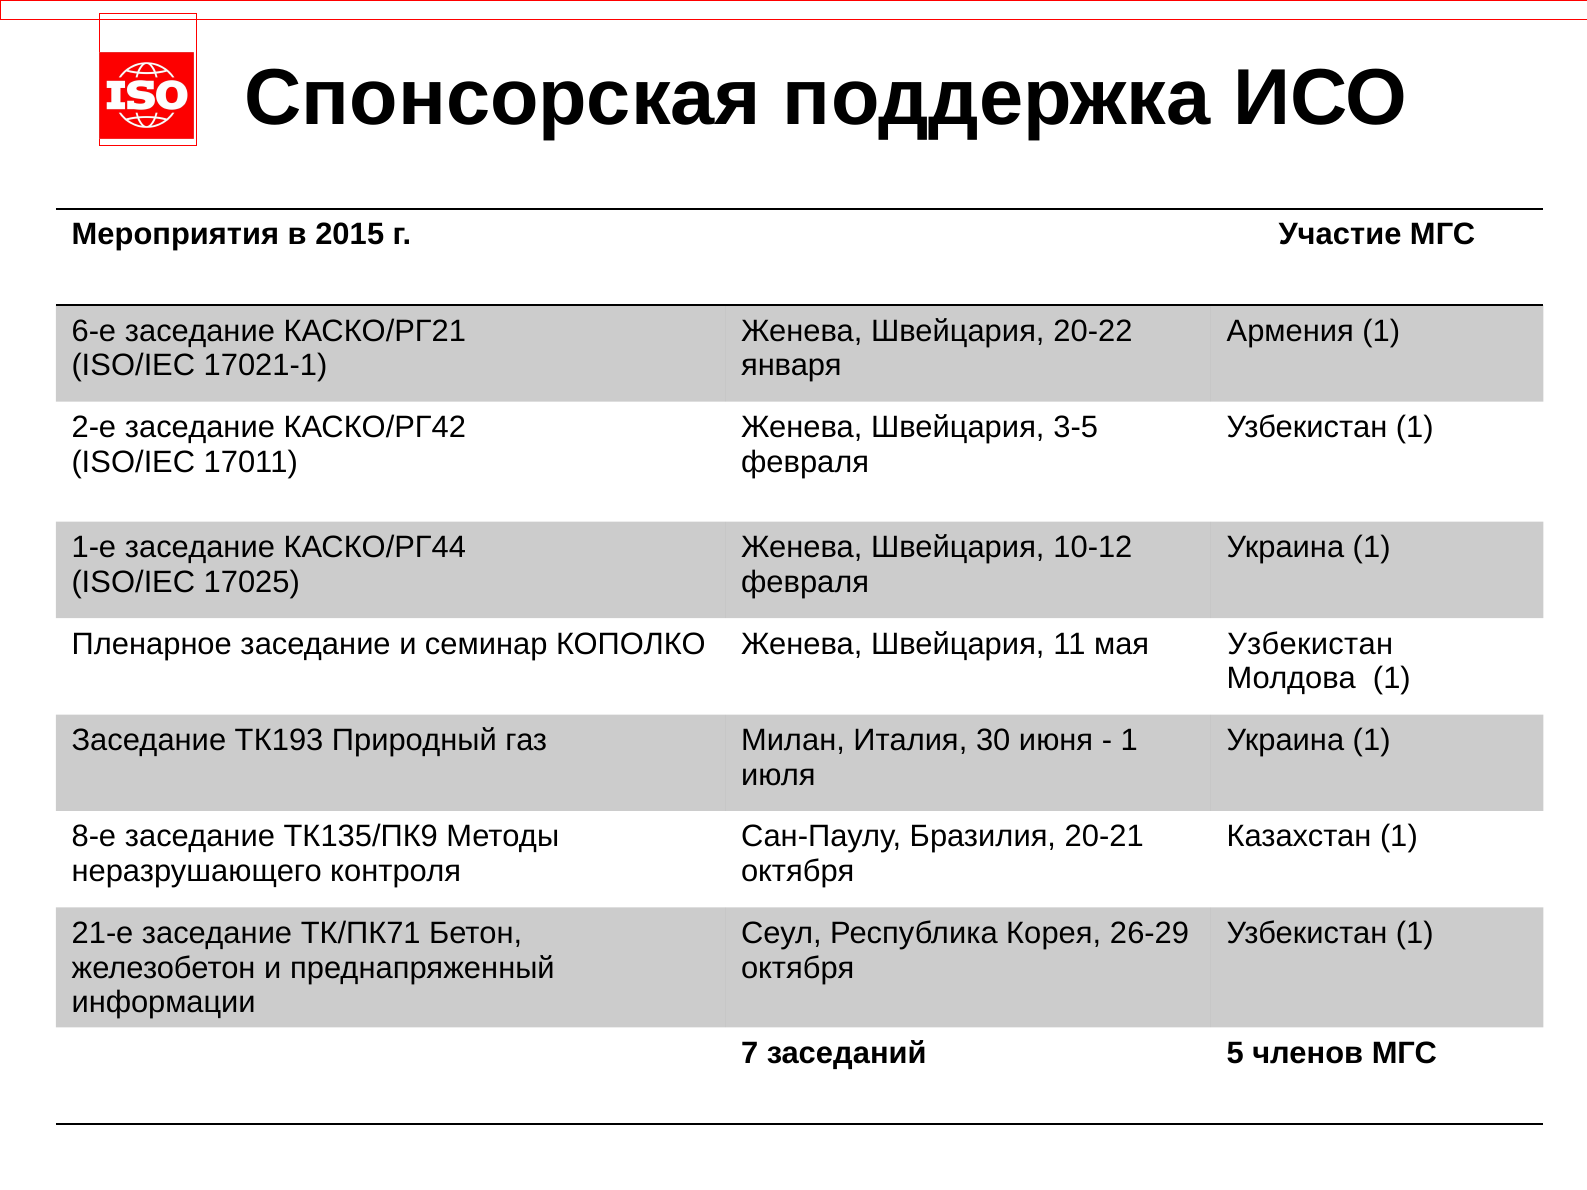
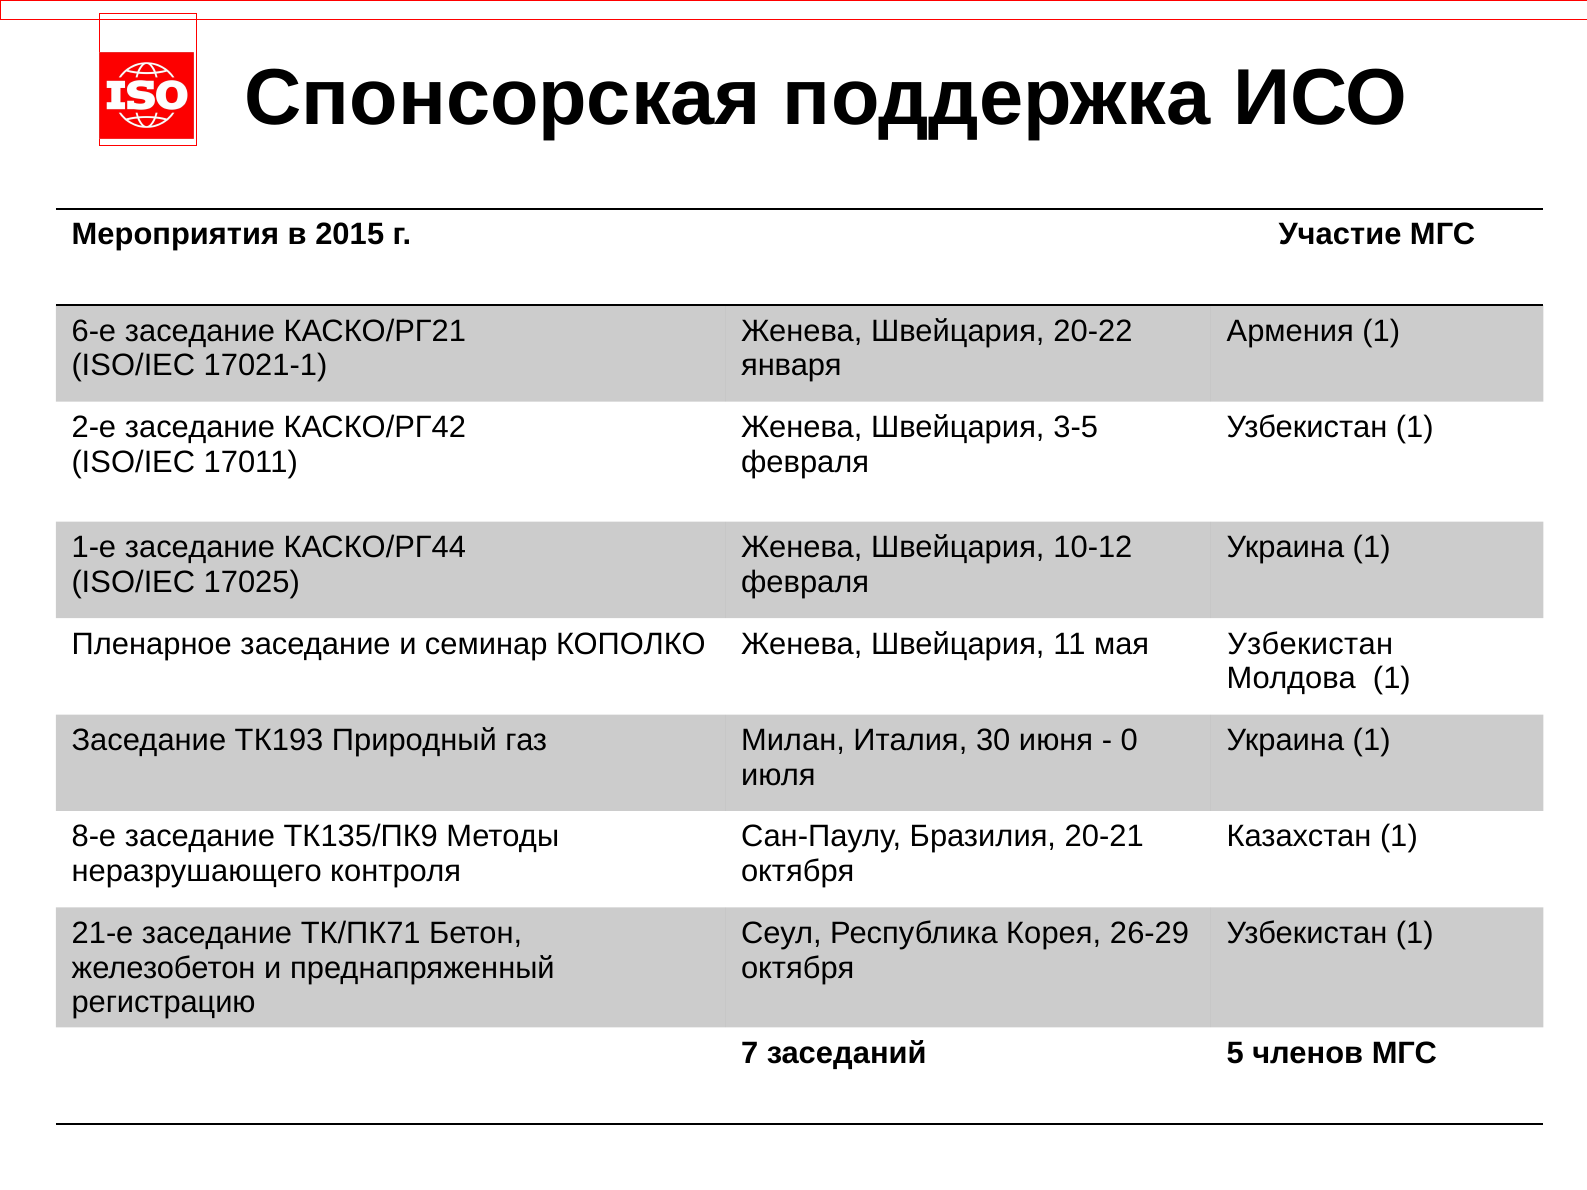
1: 1 -> 0 (1129, 740)
информации: информации -> регистрацию (164, 1003)
